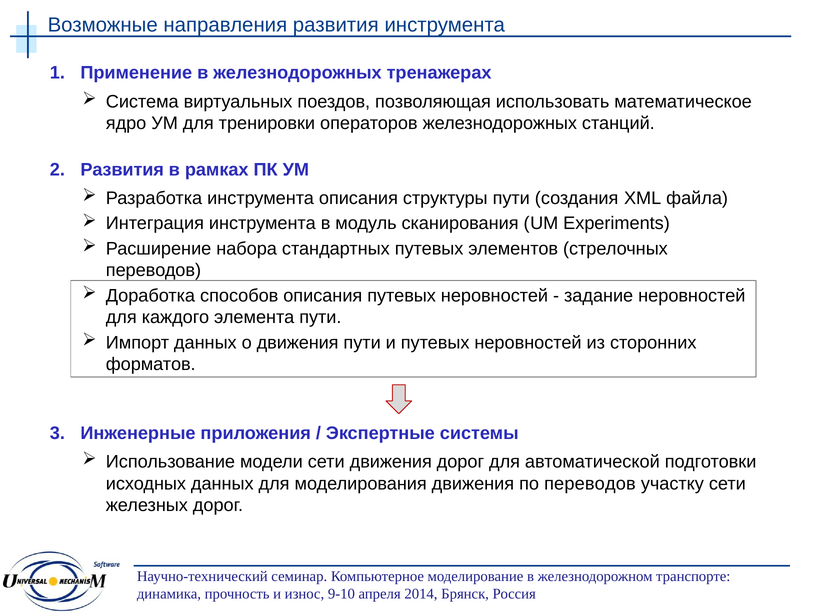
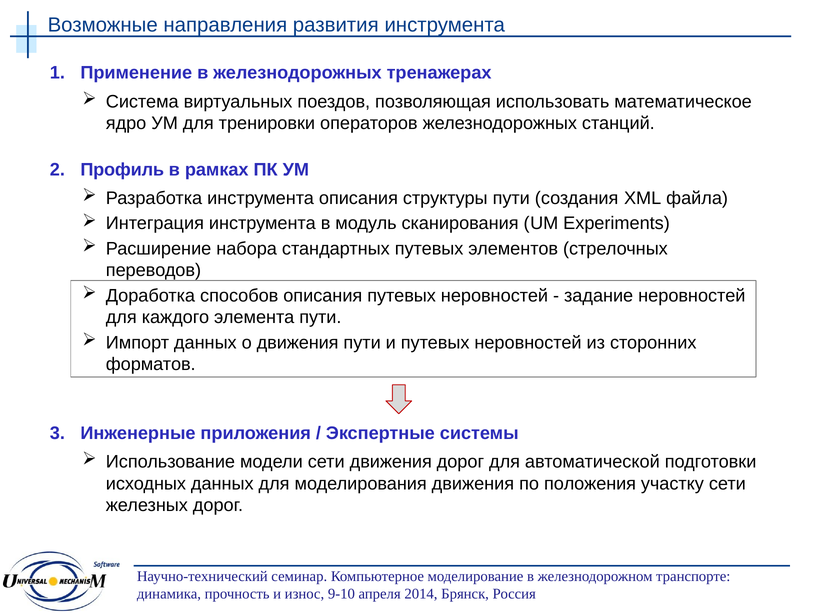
Развития: Развития -> Профиль (122, 170)
по переводов: переводов -> положения (590, 483)
